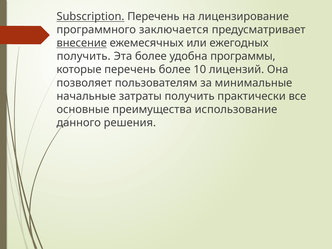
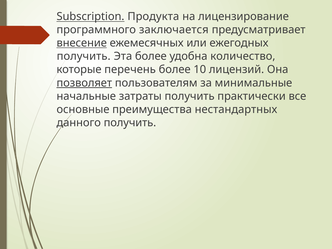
Subscription Перечень: Перечень -> Продукта (153, 16)
программы: программы -> количество (243, 56)
позволяет underline: none -> present (84, 83)
использование: использование -> нестандартных (236, 109)
данного решения: решения -> получить (130, 123)
